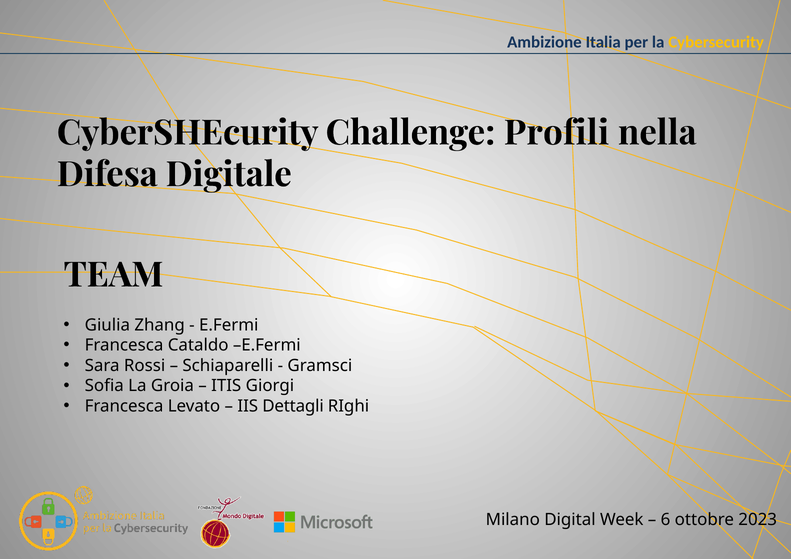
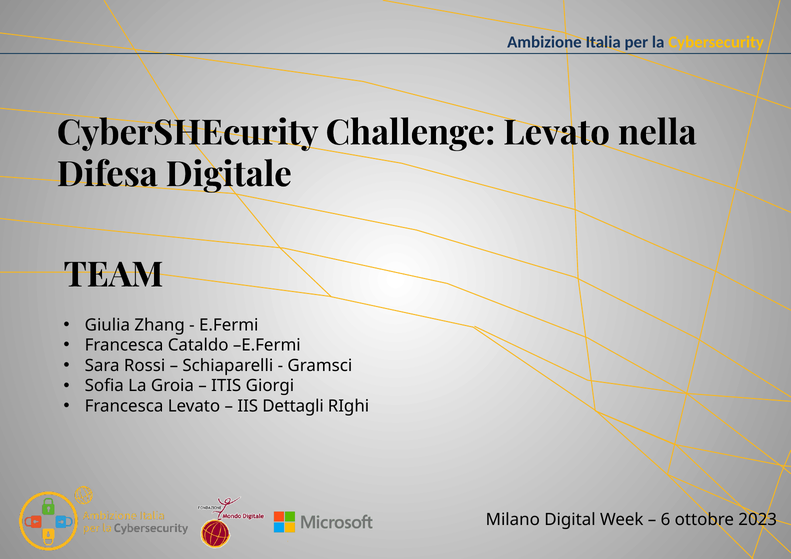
Challenge Profili: Profili -> Levato (557, 133)
